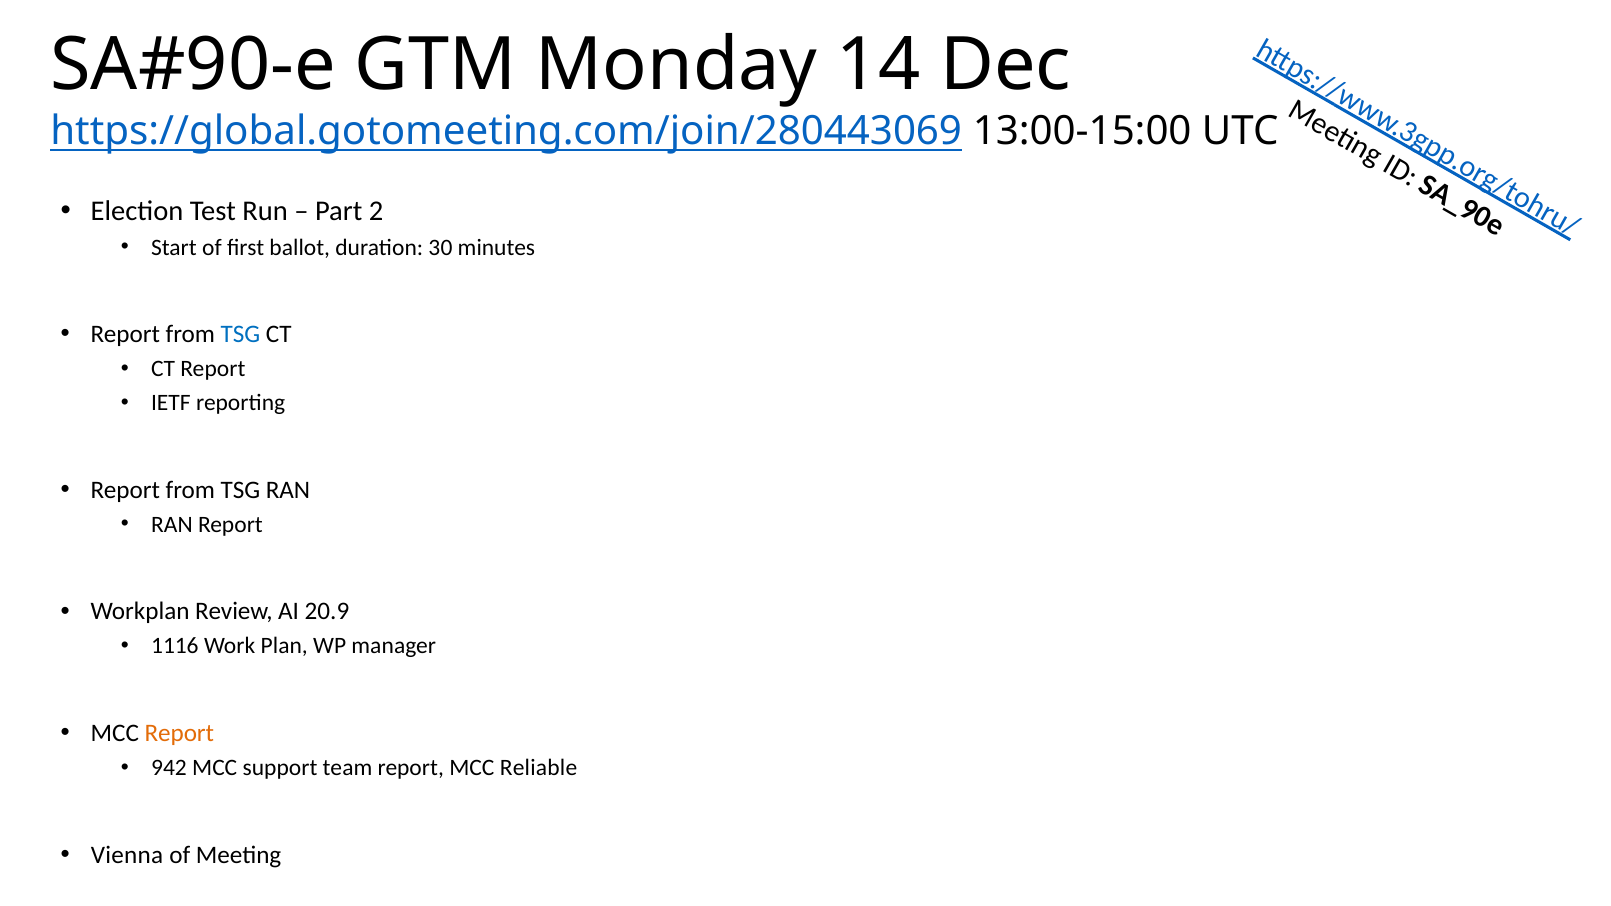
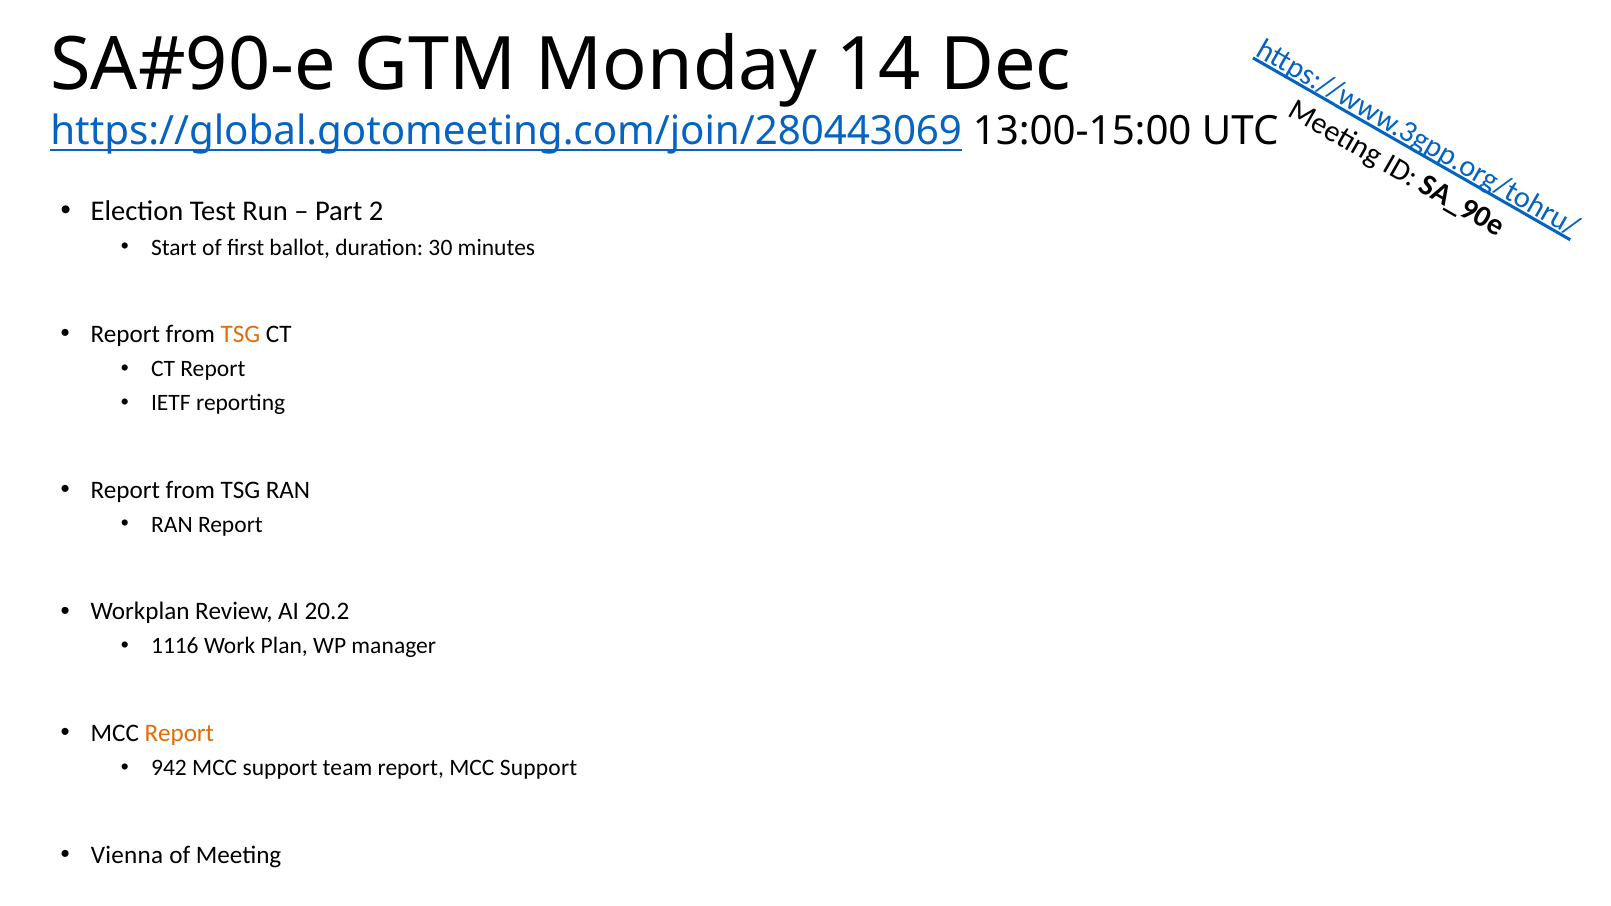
TSG colour: blue -> orange (240, 334)
20.9: 20.9 -> 20.2 (327, 612)
report MCC Reliable: Reliable -> Support (539, 768)
